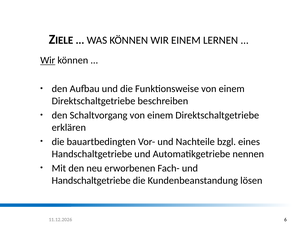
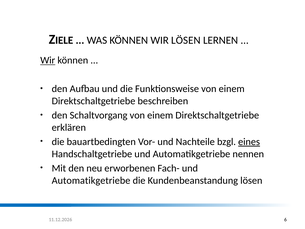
WIR EINEM: EINEM -> LÖSEN (186, 40)
eines underline: none -> present (249, 142)
Handschaltgetriebe: Handschaltgetriebe -> Automatikgetriebe (91, 180)
